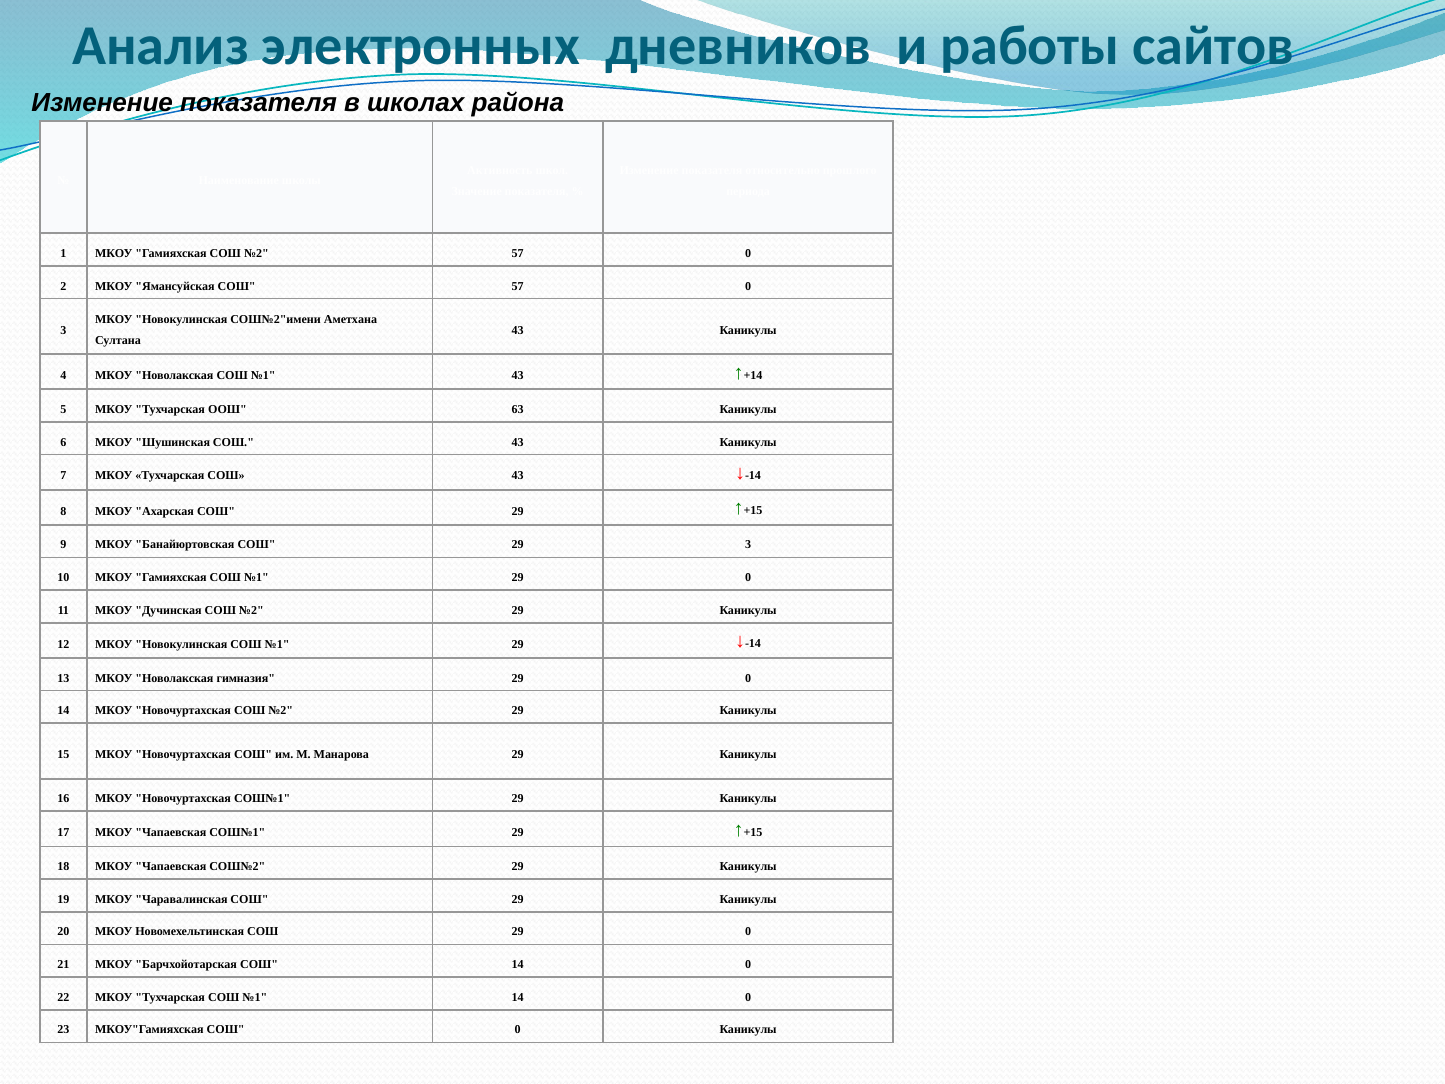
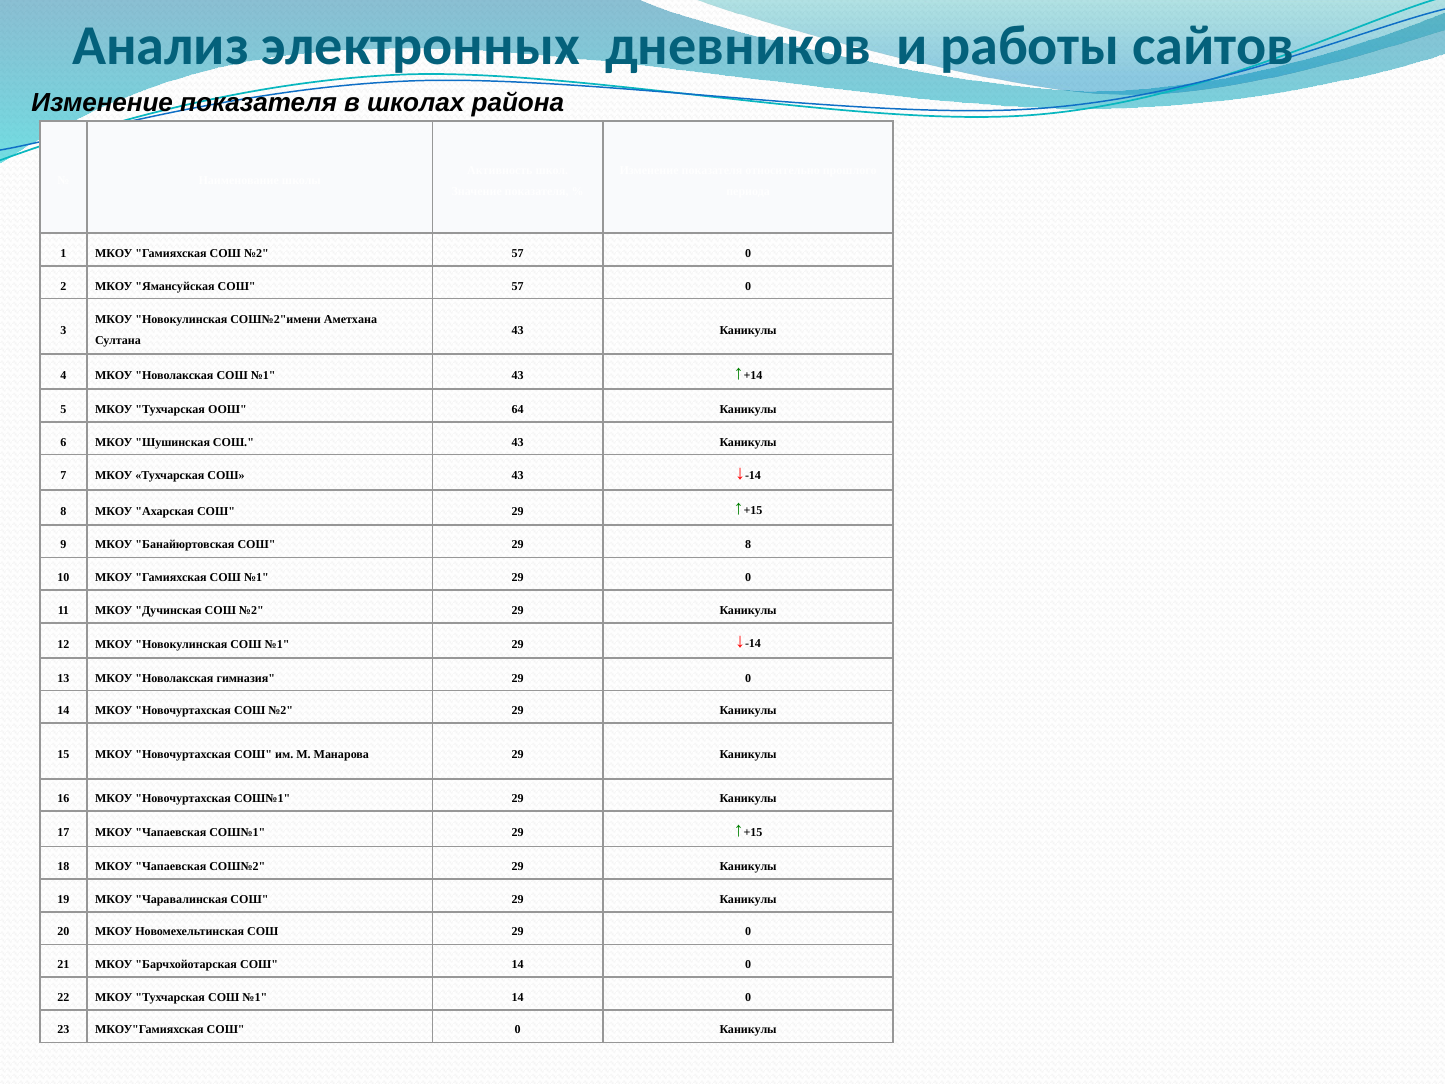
63: 63 -> 64 (518, 409)
29 3: 3 -> 8 (748, 545)
